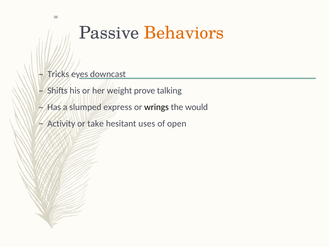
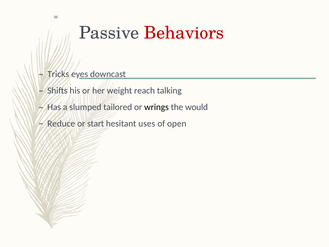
Behaviors colour: orange -> red (184, 33)
prove: prove -> reach (145, 91)
express: express -> tailored (118, 107)
Activity: Activity -> Reduce (61, 123)
take: take -> start (96, 123)
